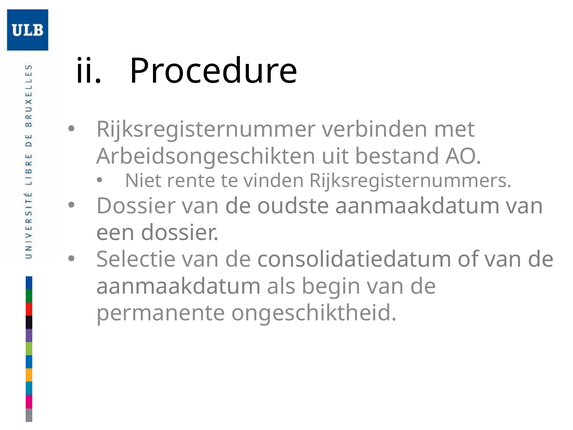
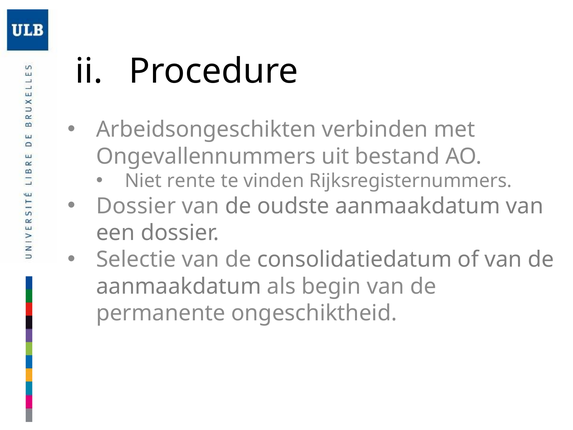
Rijksregisternummer: Rijksregisternummer -> Arbeidsongeschikten (206, 129)
Arbeidsongeschikten: Arbeidsongeschikten -> Ongevallennummers (206, 156)
